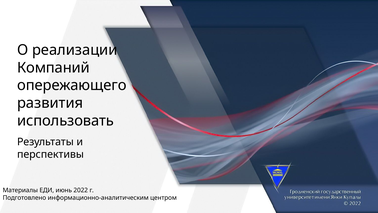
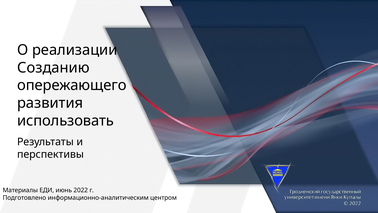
Компаний: Компаний -> Созданию (53, 68)
